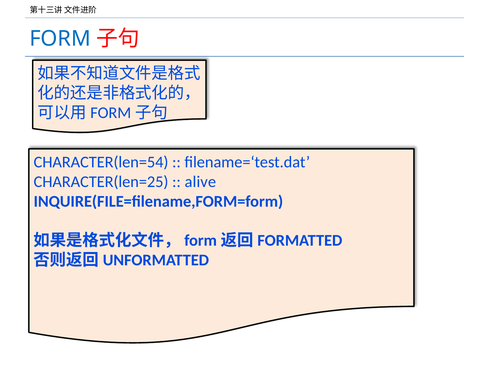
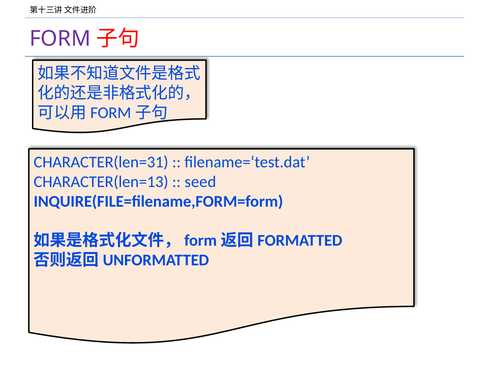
FORM colour: blue -> purple (60, 39)
CHARACTER(len=54: CHARACTER(len=54 -> CHARACTER(len=31 (101, 162)
CHARACTER(len=25: CHARACTER(len=25 -> CHARACTER(len=13 (101, 182)
alive: alive -> seed (200, 182)
